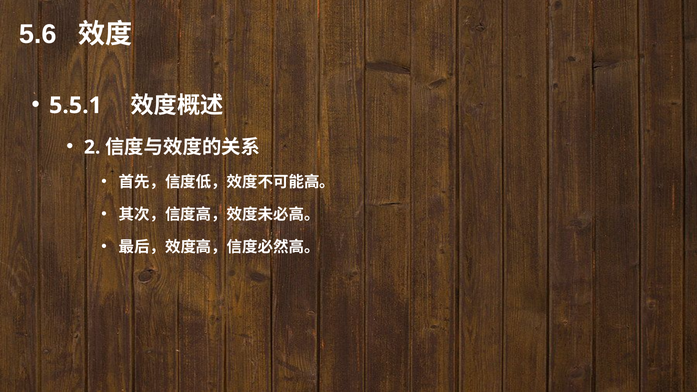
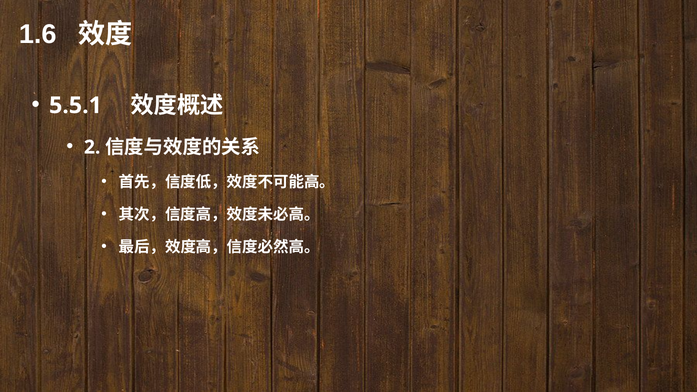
5.6: 5.6 -> 1.6 (38, 34)
